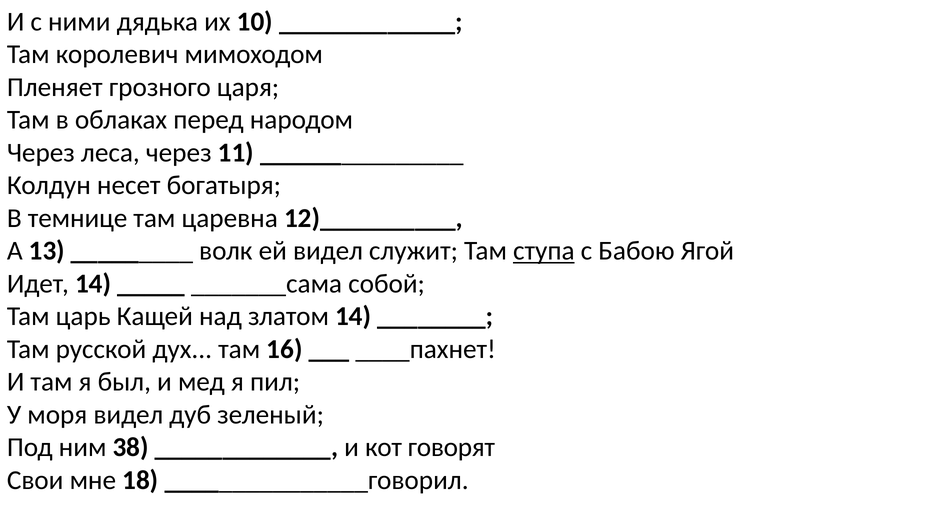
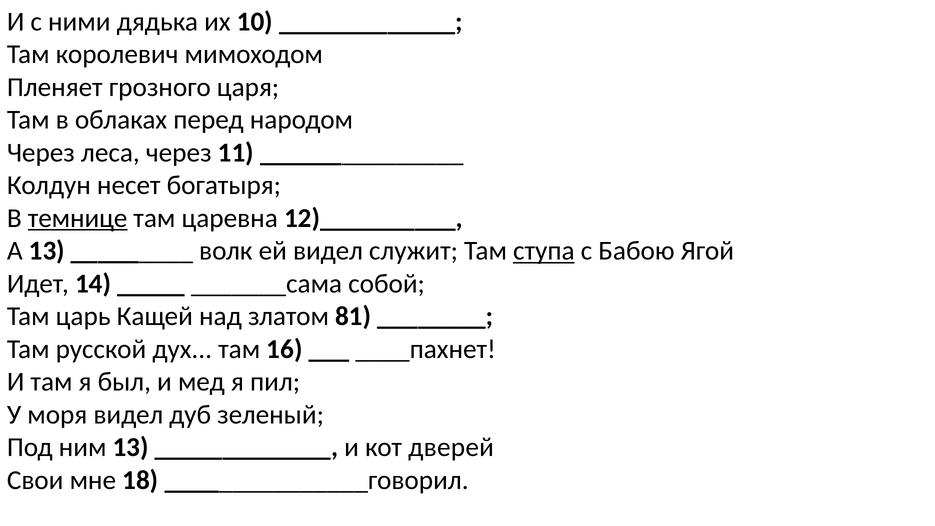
темнице underline: none -> present (78, 218)
златом 14: 14 -> 81 (353, 316)
ним 38: 38 -> 13 (131, 447)
говорят: говорят -> дверей (451, 447)
